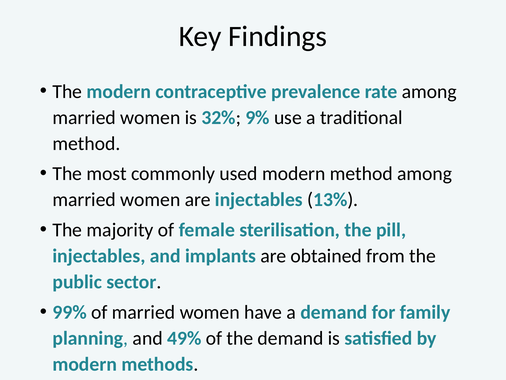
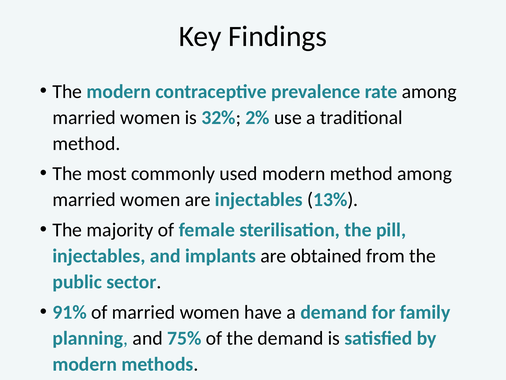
9%: 9% -> 2% (258, 117)
99%: 99% -> 91% (70, 312)
49%: 49% -> 75% (184, 338)
